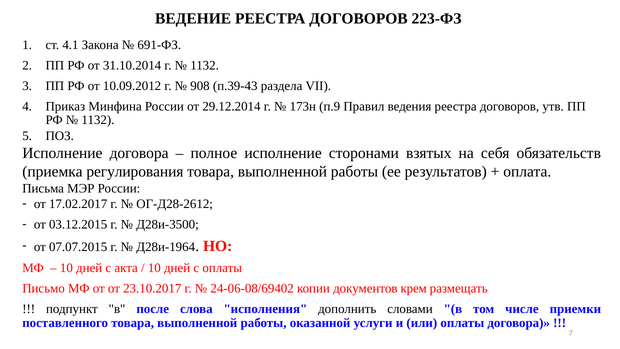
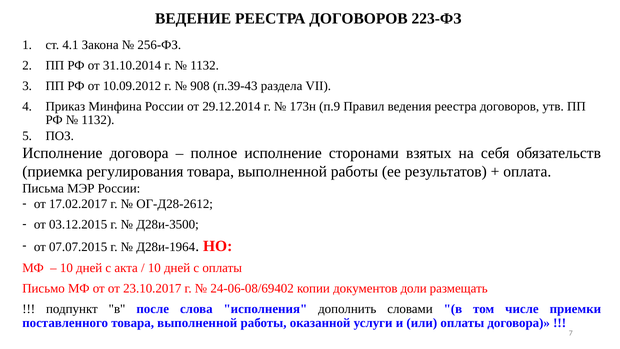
691-ФЗ: 691-ФЗ -> 256-ФЗ (159, 45)
крем: крем -> доли (414, 288)
